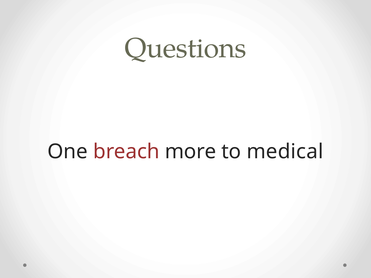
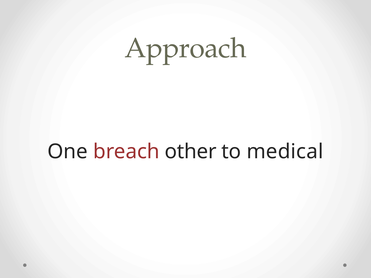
Questions: Questions -> Approach (186, 48)
more: more -> other (191, 152)
